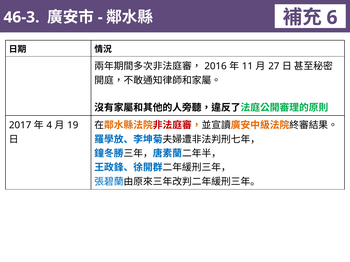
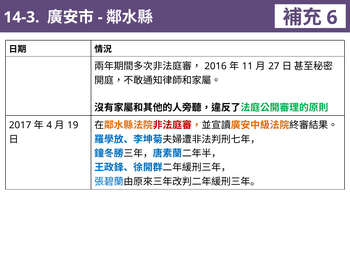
46-3: 46-3 -> 14-3 (21, 17)
